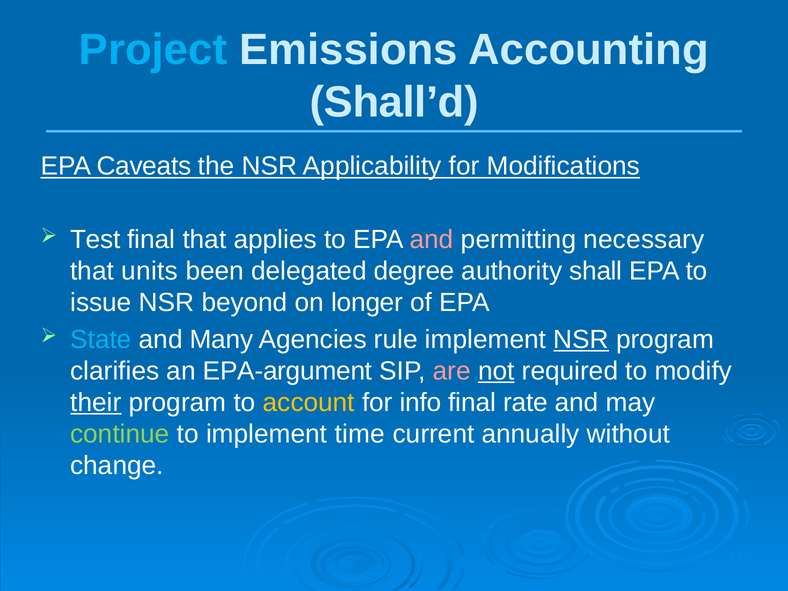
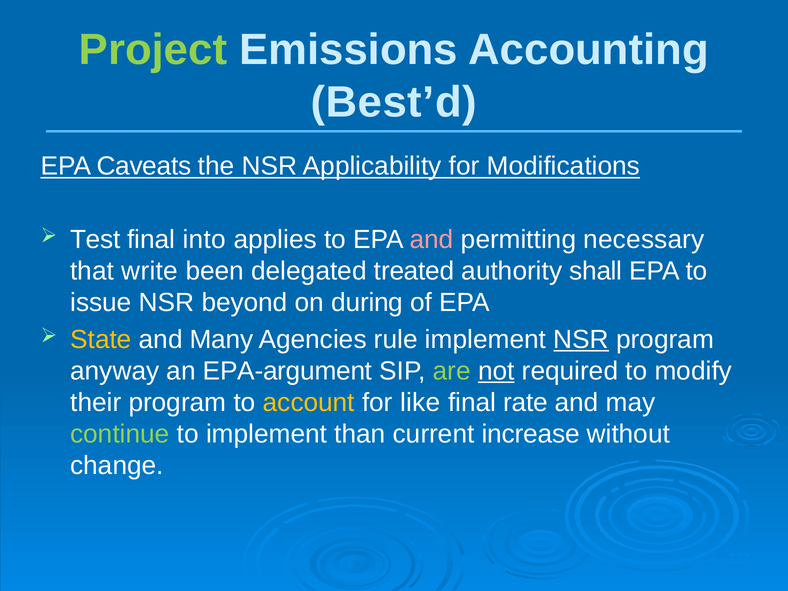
Project colour: light blue -> light green (153, 50)
Shall’d: Shall’d -> Best’d (394, 102)
final that: that -> into (204, 240)
units: units -> write (150, 271)
degree: degree -> treated (414, 271)
longer: longer -> during (367, 303)
State colour: light blue -> yellow (101, 339)
clarifies: clarifies -> anyway (115, 371)
are colour: pink -> light green (452, 371)
their underline: present -> none (96, 402)
info: info -> like (420, 402)
time: time -> than (360, 434)
annually: annually -> increase (531, 434)
